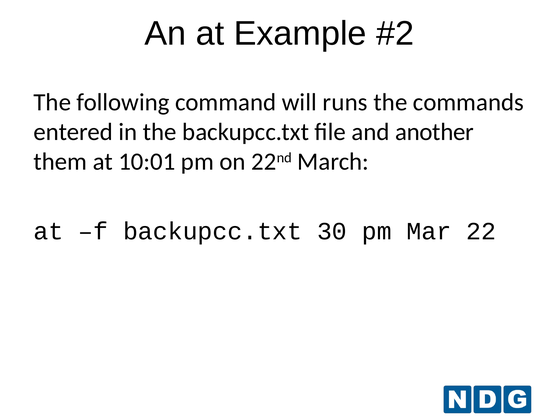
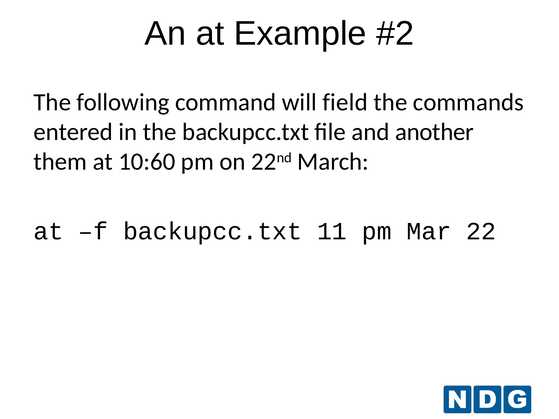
runs: runs -> field (345, 102)
10:01: 10:01 -> 10:60 (147, 162)
30: 30 -> 11 (332, 231)
